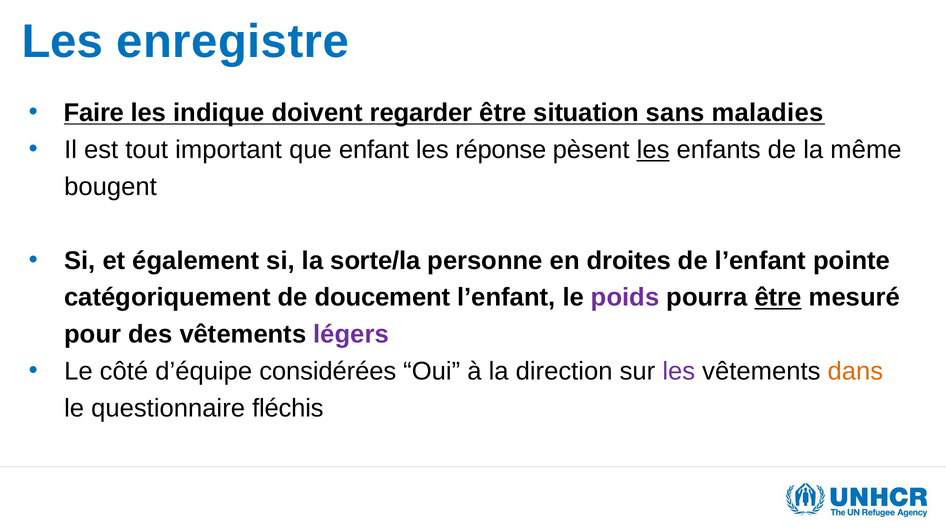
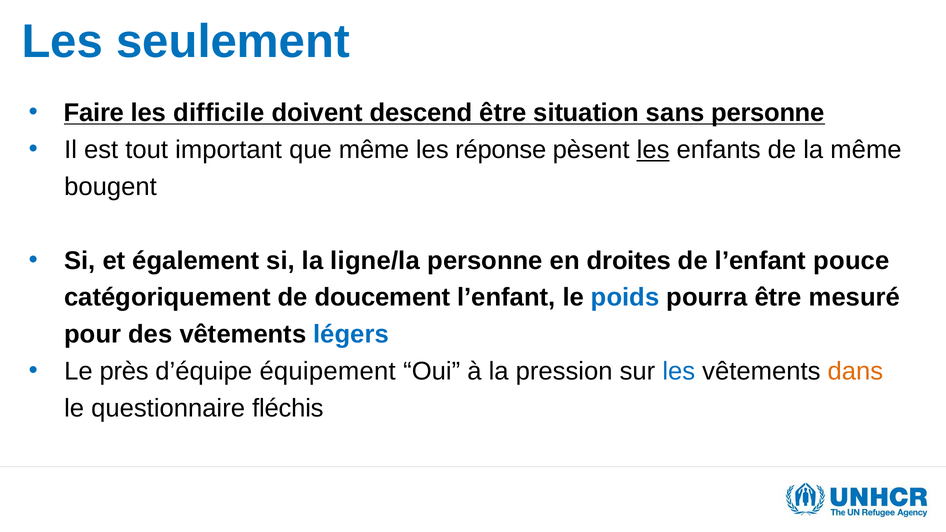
enregistre: enregistre -> seulement (233, 42)
indique: indique -> difficile (219, 113)
regarder: regarder -> descend (421, 113)
sans maladies: maladies -> personne (768, 113)
que enfant: enfant -> même (374, 150)
sorte/la: sorte/la -> ligne/la (375, 261)
pointe: pointe -> pouce (852, 261)
poids colour: purple -> blue (625, 298)
être underline: present -> none (778, 298)
légers colour: purple -> blue (351, 335)
côté: côté -> près (124, 371)
considérées: considérées -> équipement (328, 371)
direction: direction -> pression (564, 371)
les colour: purple -> blue (679, 371)
